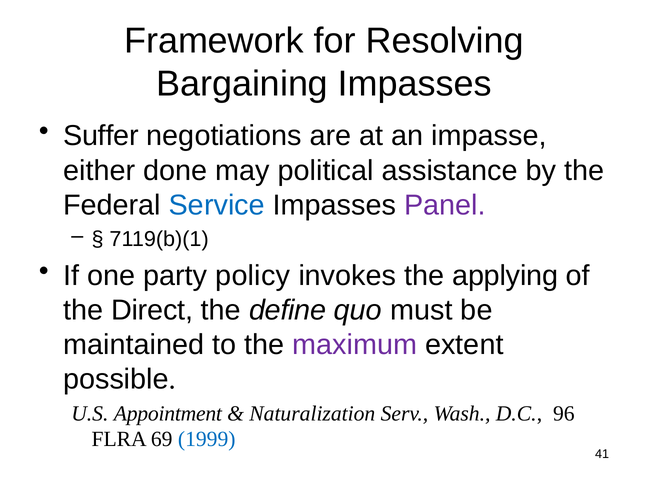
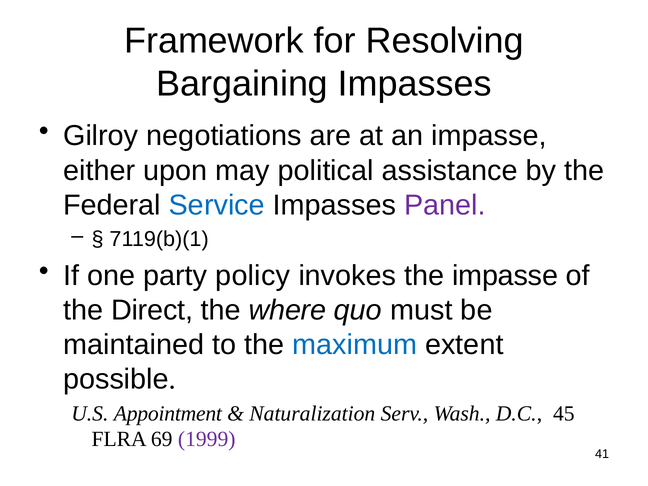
Suffer: Suffer -> Gilroy (101, 136)
done: done -> upon (175, 171)
the applying: applying -> impasse (505, 276)
define: define -> where (288, 310)
maximum colour: purple -> blue (355, 345)
96: 96 -> 45 (564, 413)
1999 colour: blue -> purple (207, 439)
